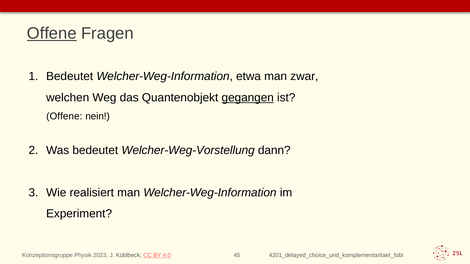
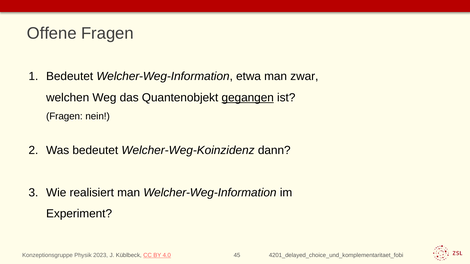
Offene underline: present -> none (52, 33)
Offene: Offene -> Fragen (64, 116)
Welcher-Weg-Vorstellung: Welcher-Weg-Vorstellung -> Welcher-Weg-Koinzidenz (188, 151)
